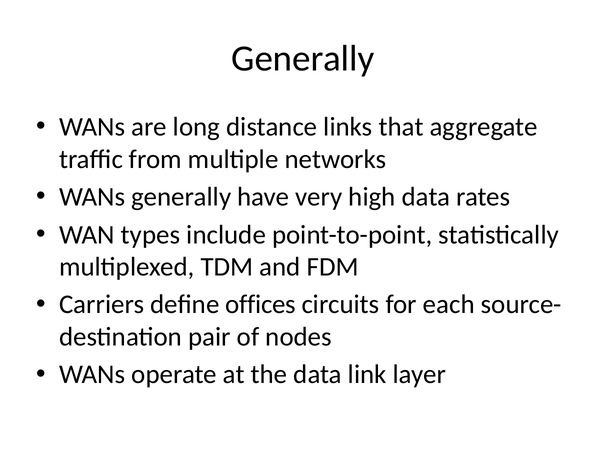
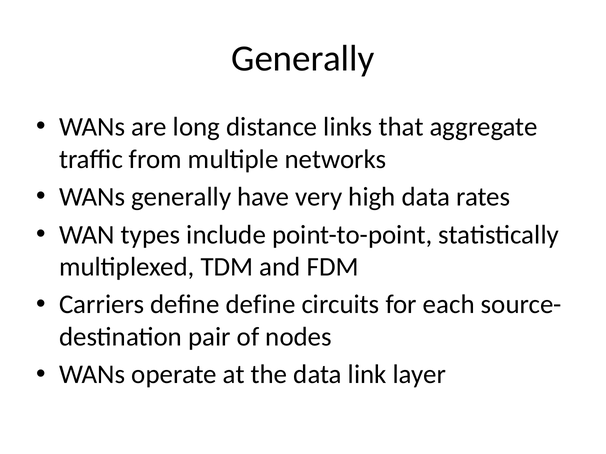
define offices: offices -> define (260, 305)
